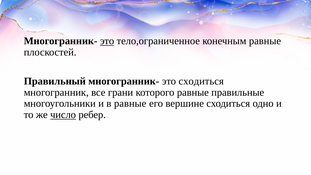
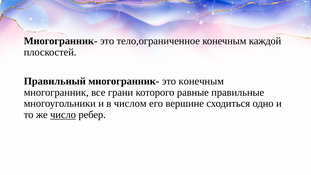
это underline: present -> none (107, 41)
конечным равные: равные -> каждой (265, 41)
это сходиться: сходиться -> конечным (201, 81)
в равные: равные -> числом (130, 104)
